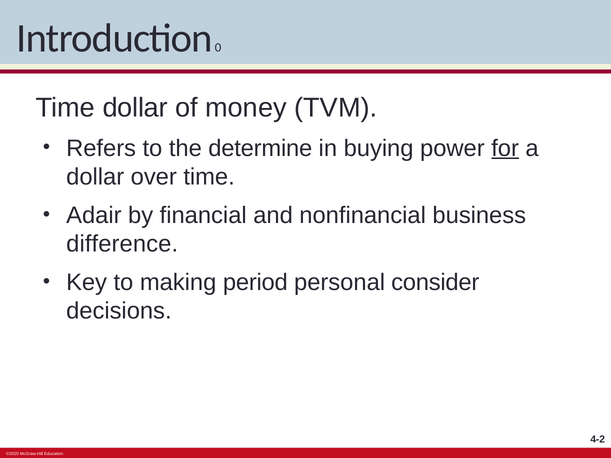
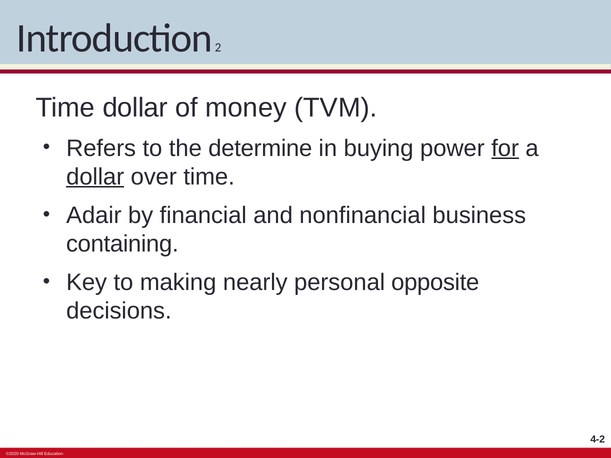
0: 0 -> 2 (218, 48)
dollar underline: none -> present (95, 177)
difference: difference -> containing (122, 244)
period: period -> nearly (255, 283)
consider: consider -> opposite (435, 283)
